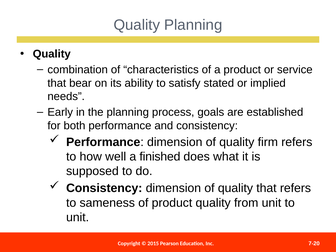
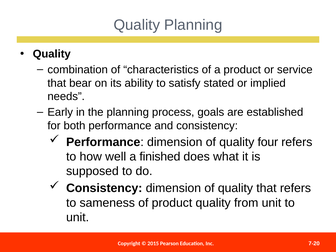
firm: firm -> four (268, 142)
